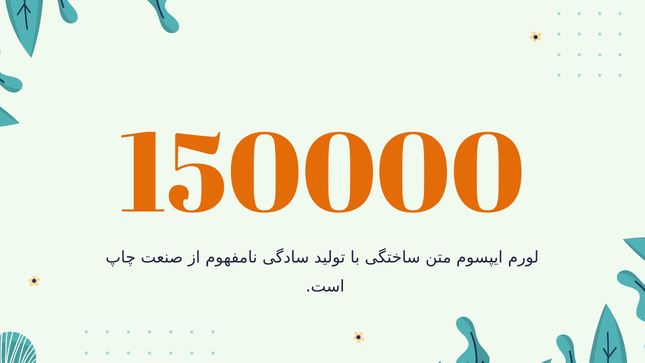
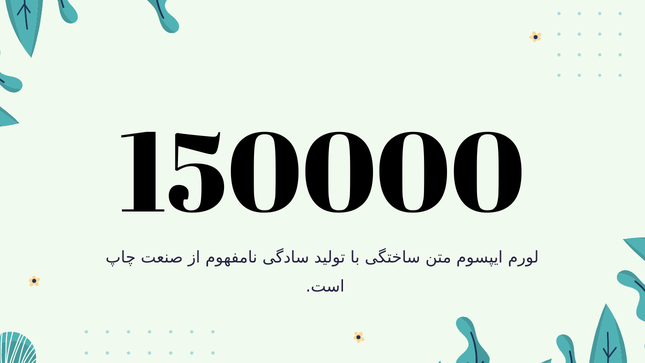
150000 colour: orange -> black (322, 175)
